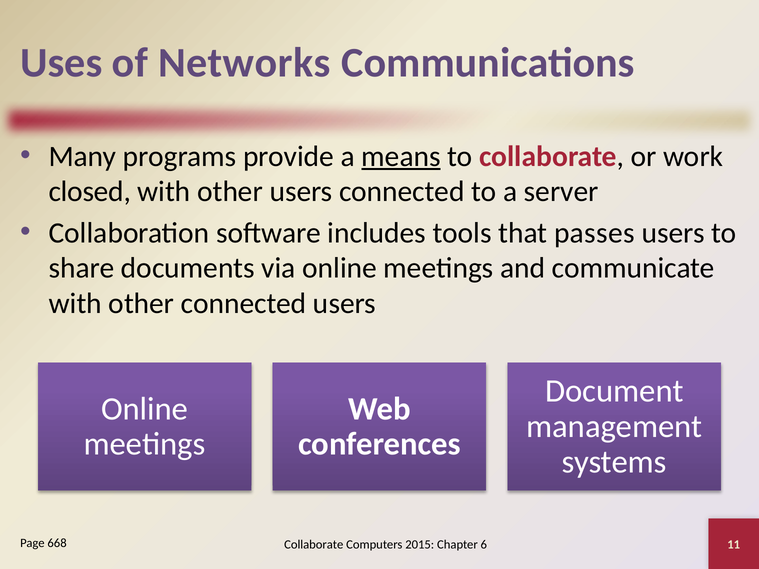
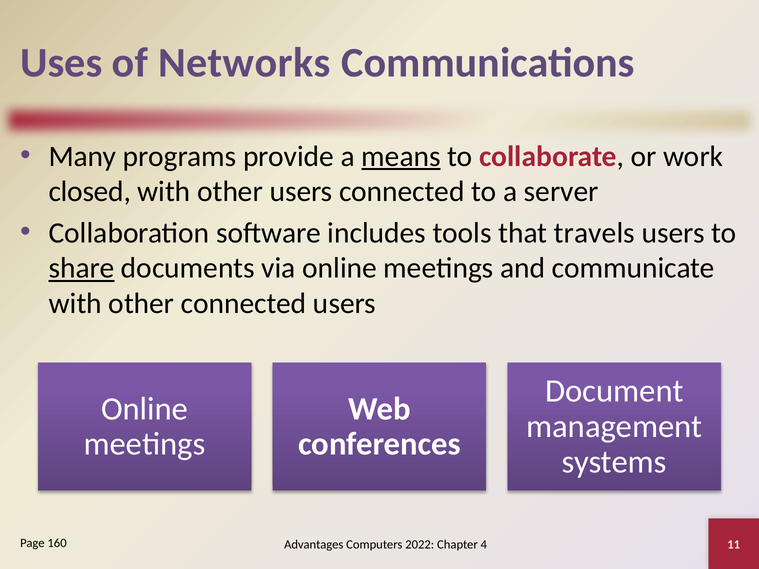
passes: passes -> travels (594, 233)
share underline: none -> present (82, 268)
668: 668 -> 160 (57, 544)
Collaborate: Collaborate -> Advantages (314, 545)
2015: 2015 -> 2022 (420, 545)
6: 6 -> 4 (484, 545)
